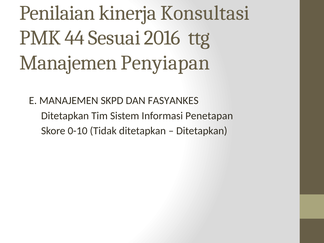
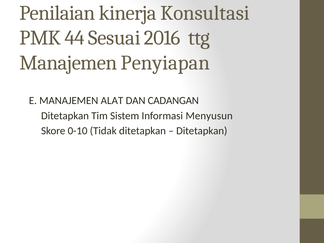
SKPD: SKPD -> ALAT (112, 101)
FASYANKES: FASYANKES -> CADANGAN (173, 101)
Penetapan: Penetapan -> Menyusun (209, 116)
